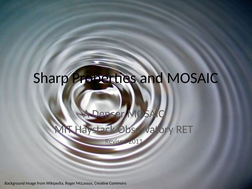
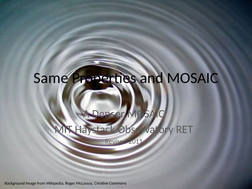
Sharp: Sharp -> Same (51, 78)
